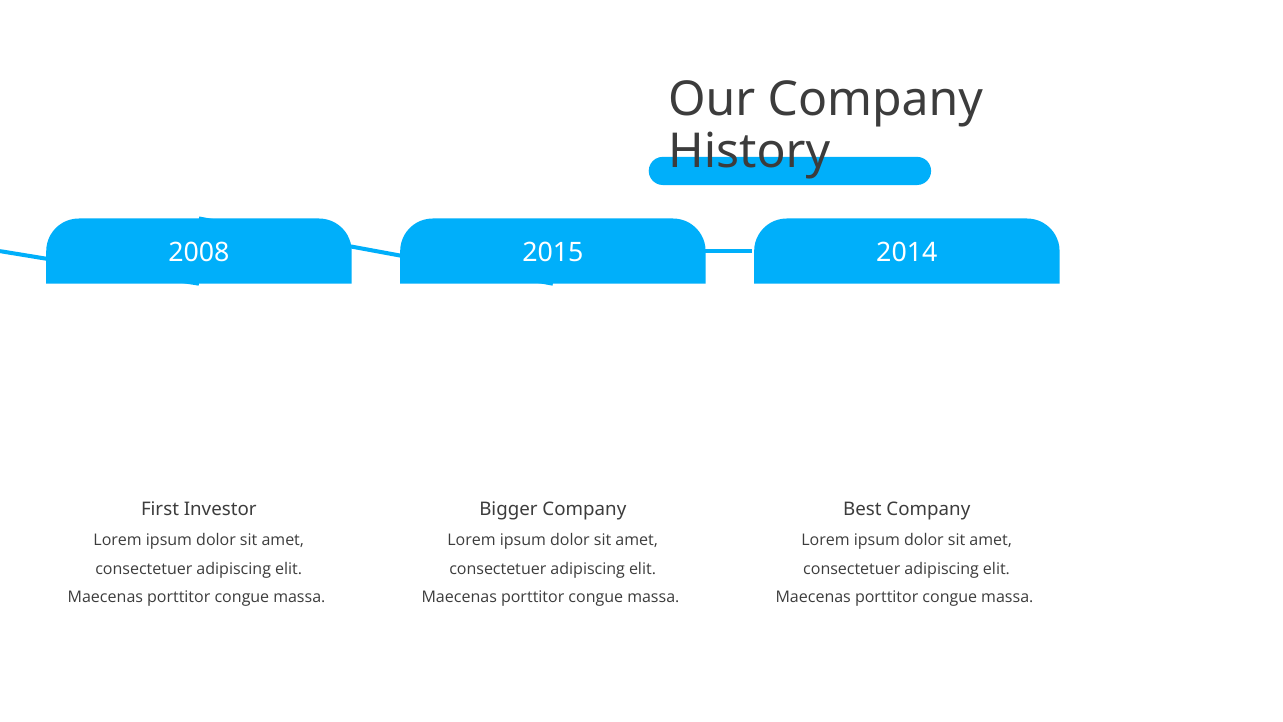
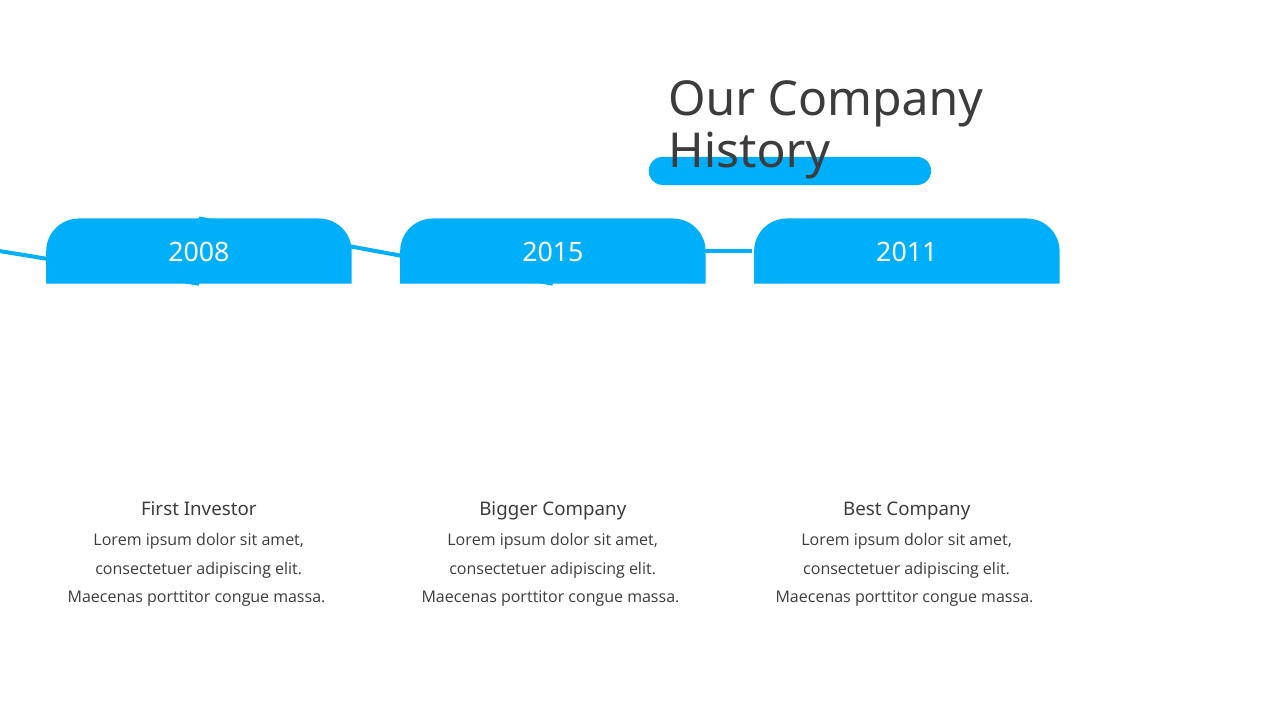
2014: 2014 -> 2011 (907, 253)
